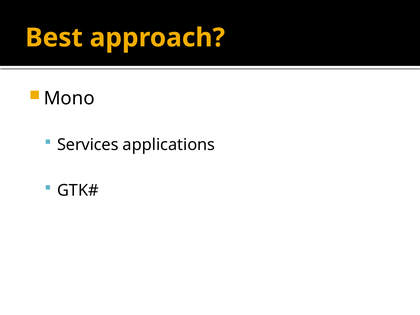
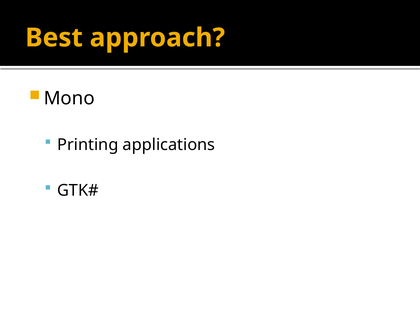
Services: Services -> Printing (88, 145)
